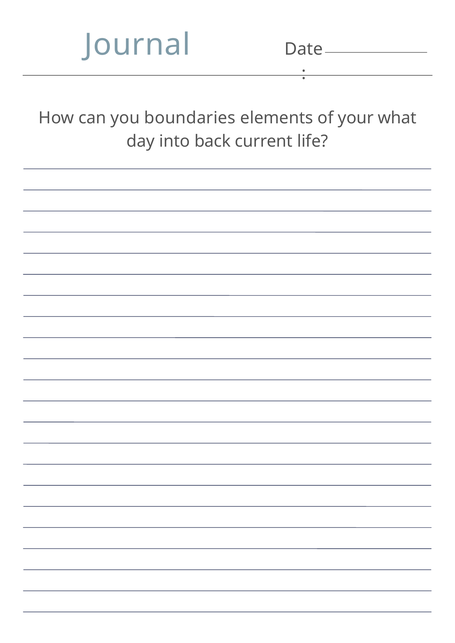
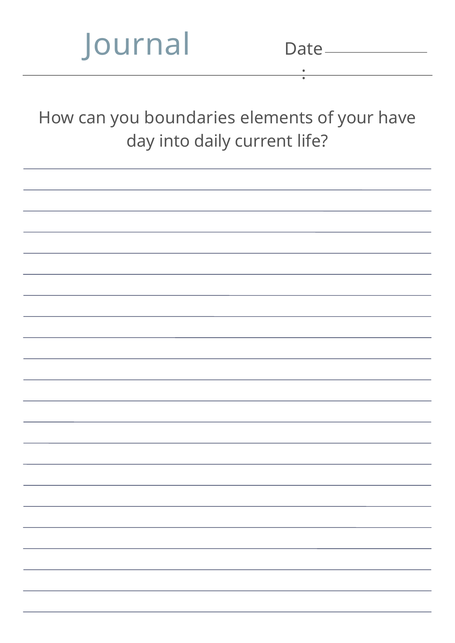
what: what -> have (397, 118)
back: back -> daily (213, 142)
